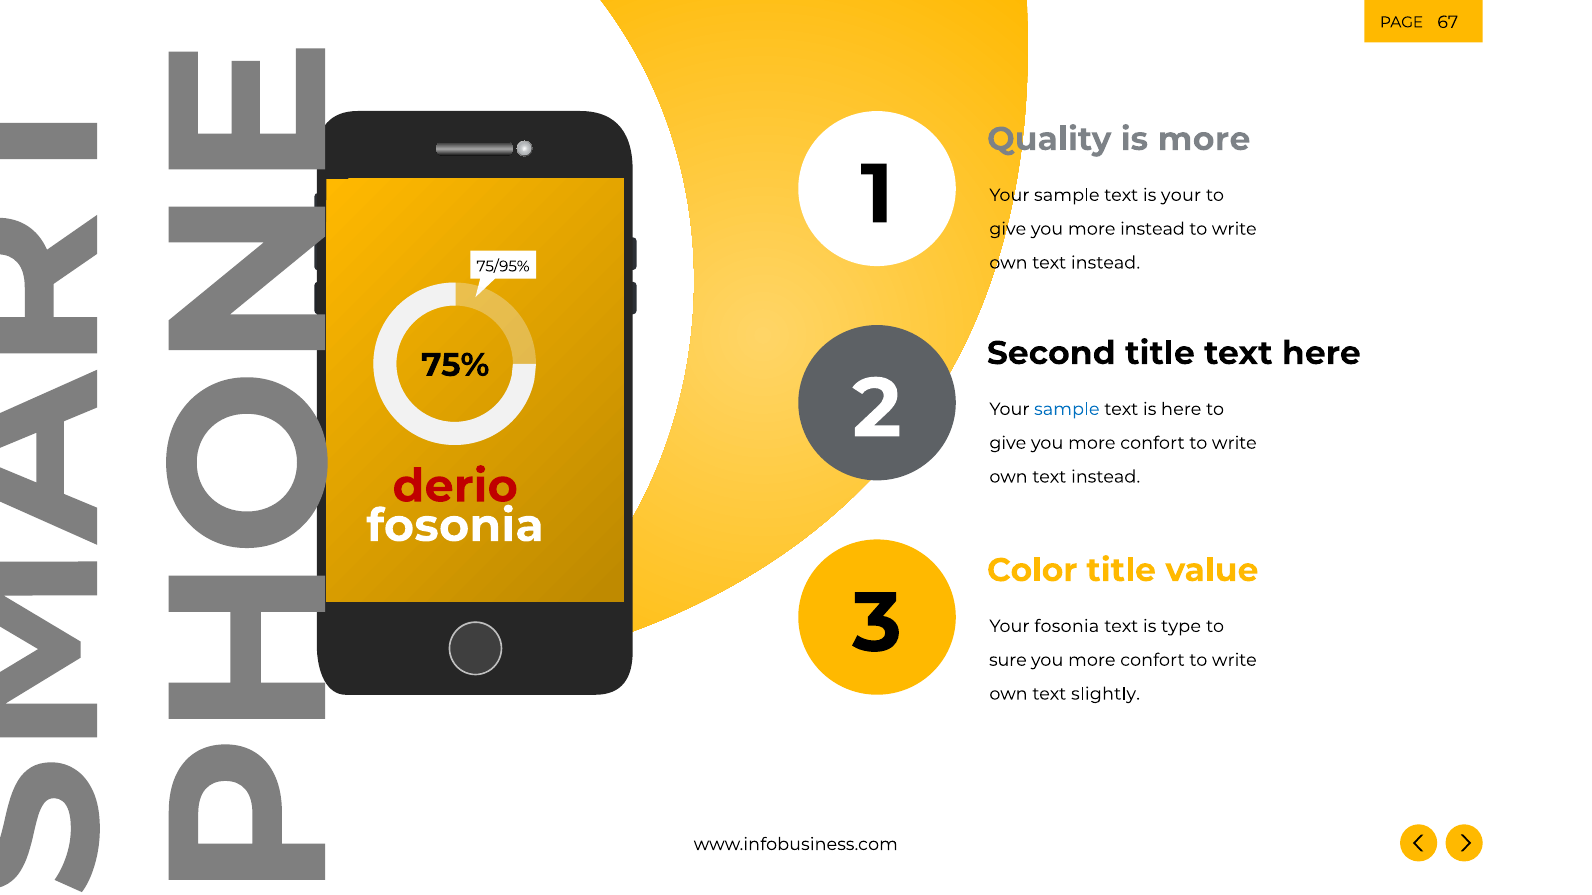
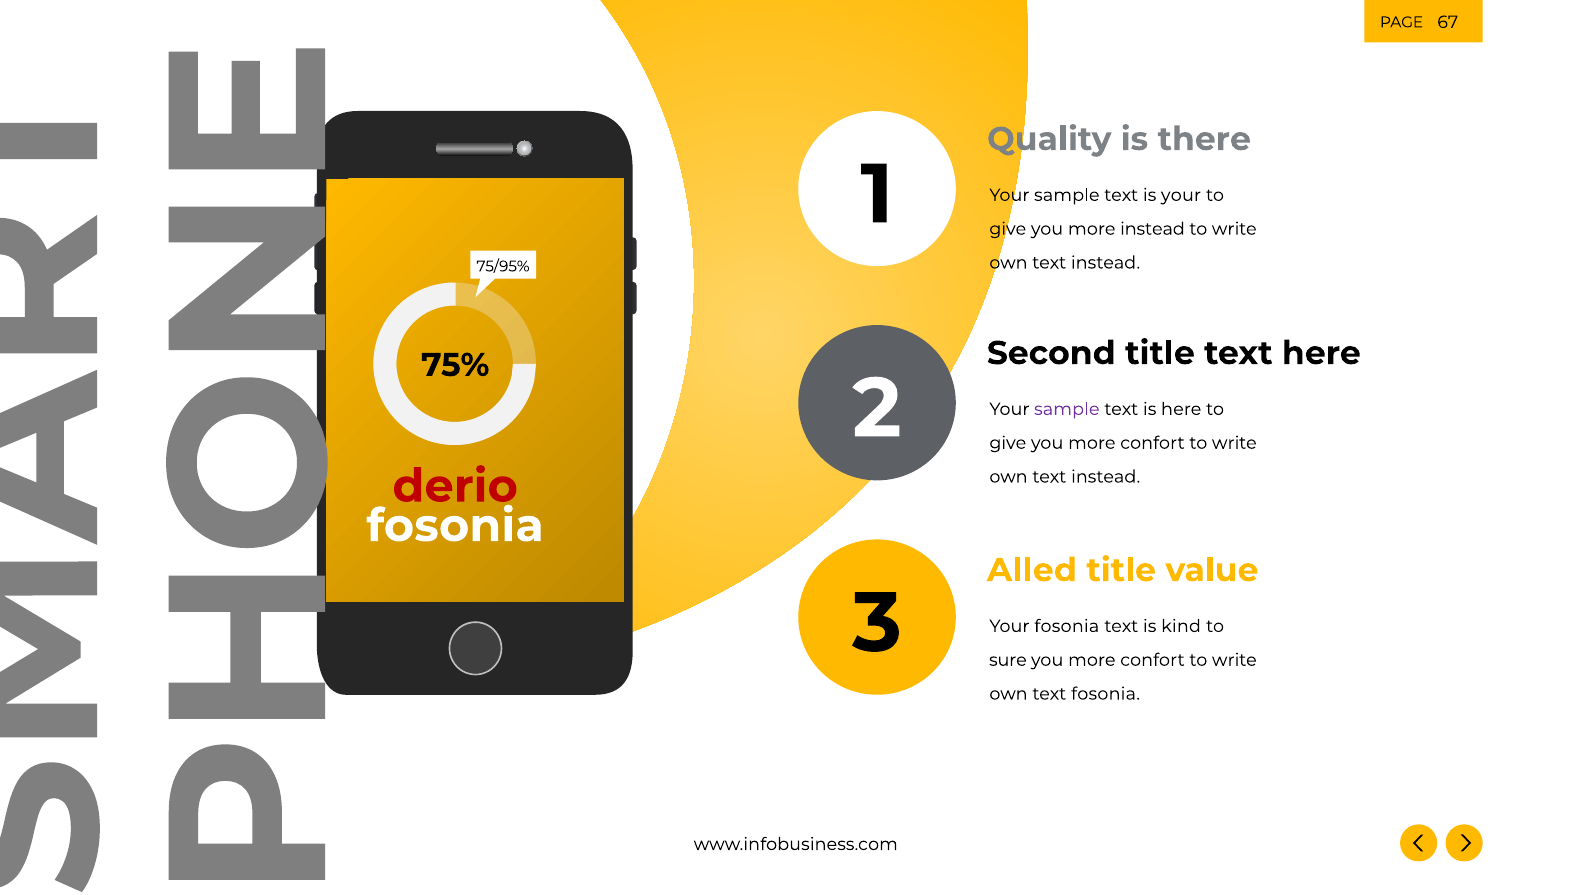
is more: more -> there (1204, 139)
sample colour: blue -> purple (1067, 409)
Color: Color -> Alled (1032, 571)
type: type -> kind (1181, 627)
text slightly: slightly -> fosonia (1106, 694)
